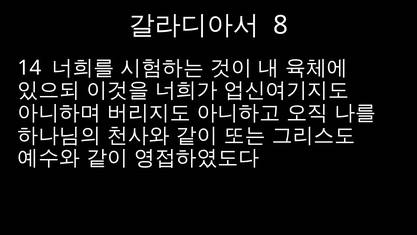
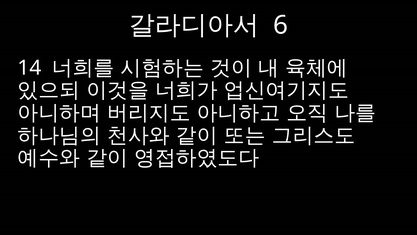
8: 8 -> 6 (281, 25)
